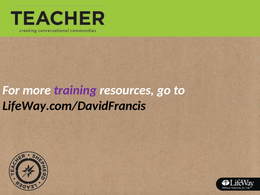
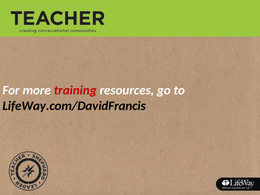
training colour: purple -> red (75, 90)
